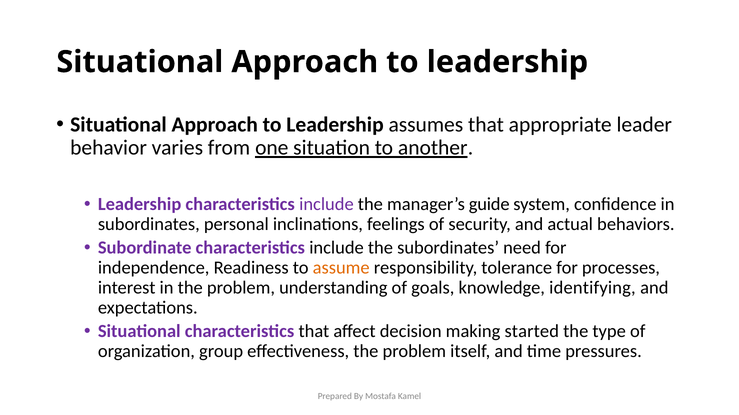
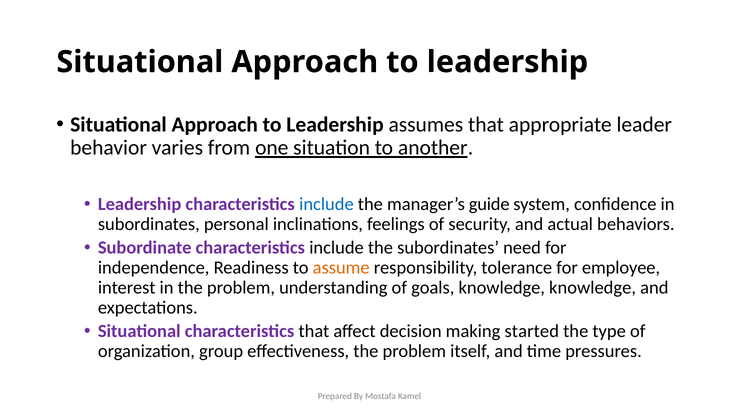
include colour: purple -> blue (326, 205)
processes: processes -> employee (621, 268)
knowledge identifying: identifying -> knowledge (593, 288)
